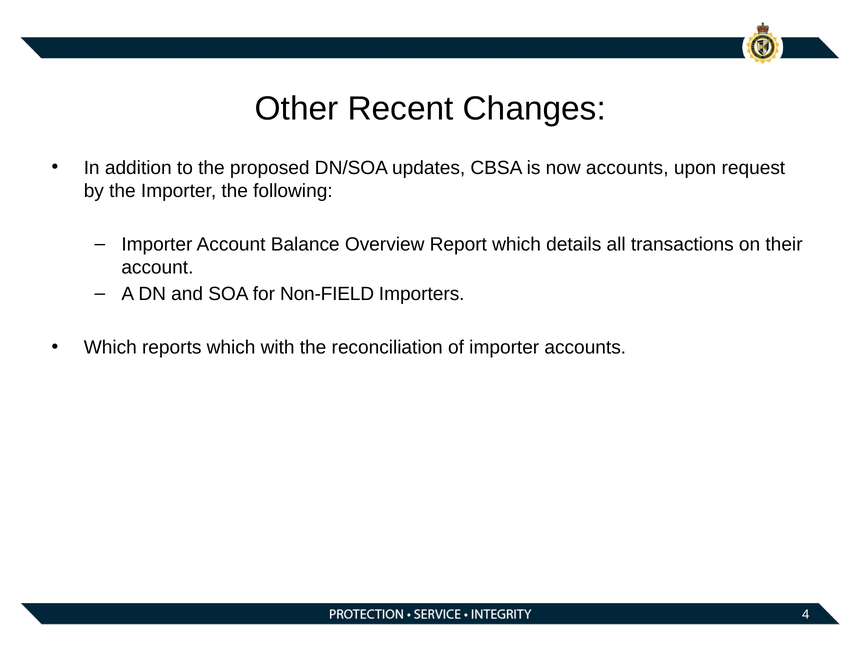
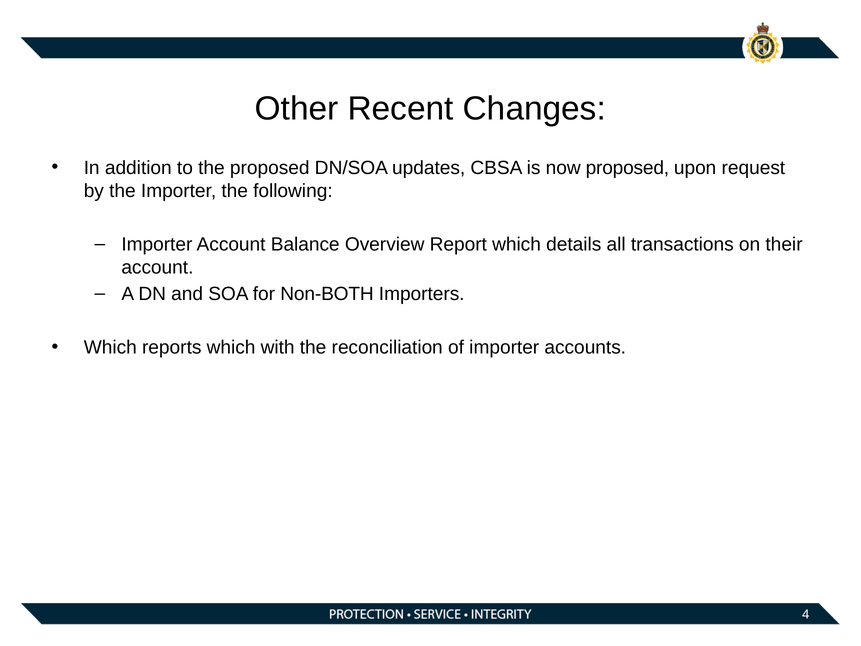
now accounts: accounts -> proposed (627, 168)
Non-FIELD: Non-FIELD -> Non-BOTH (327, 294)
